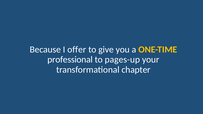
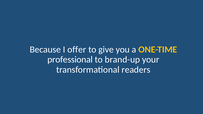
pages-up: pages-up -> brand-up (122, 60)
chapter: chapter -> readers (136, 70)
